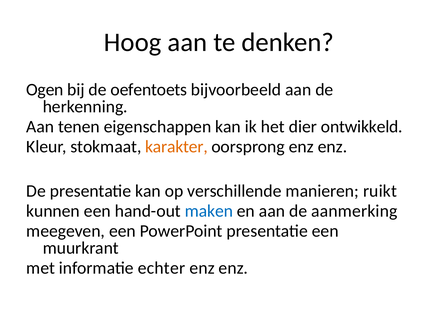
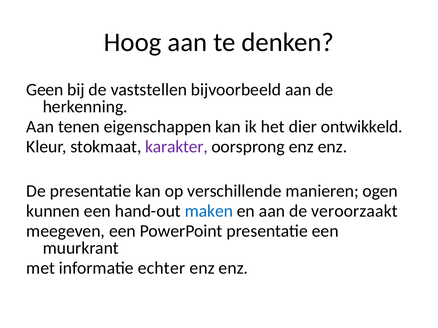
Ogen: Ogen -> Geen (45, 90)
oefentoets: oefentoets -> vaststellen (149, 90)
karakter colour: orange -> purple (176, 147)
ruikt: ruikt -> ogen (380, 191)
aanmerking: aanmerking -> veroorzaakt (354, 211)
